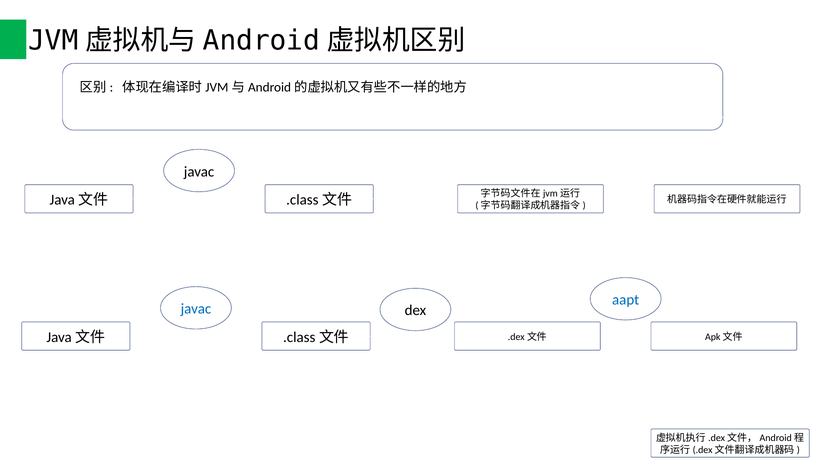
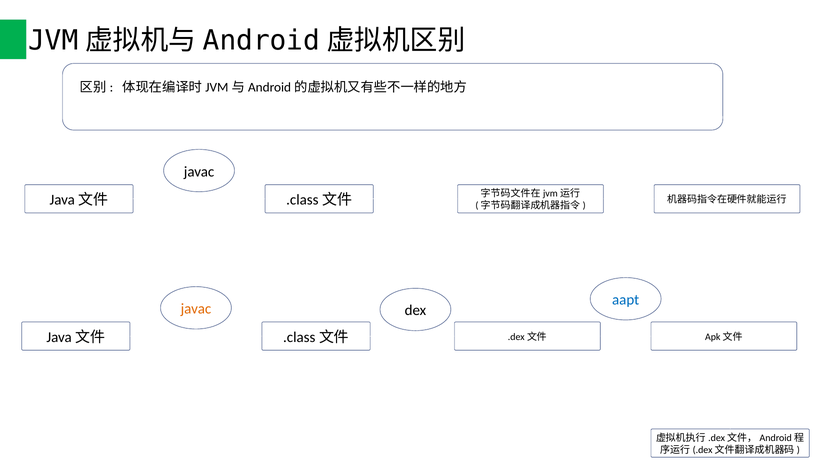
javac colour: blue -> orange (196, 309)
